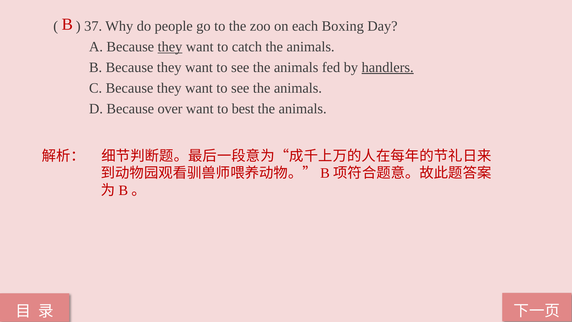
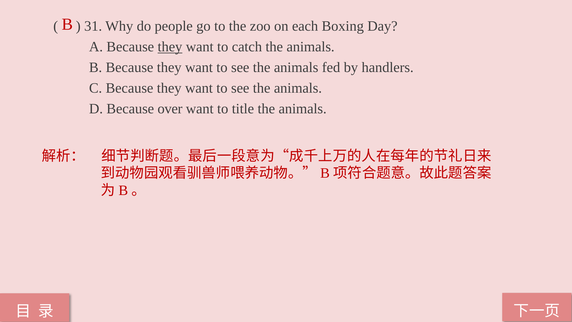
37: 37 -> 31 (93, 26)
handlers underline: present -> none (388, 67)
best: best -> title (243, 109)
